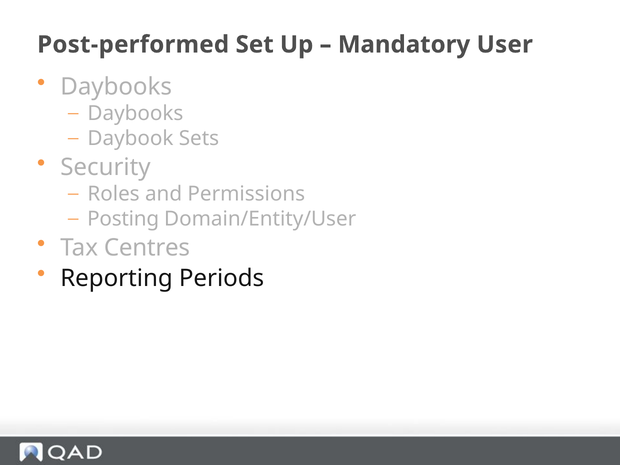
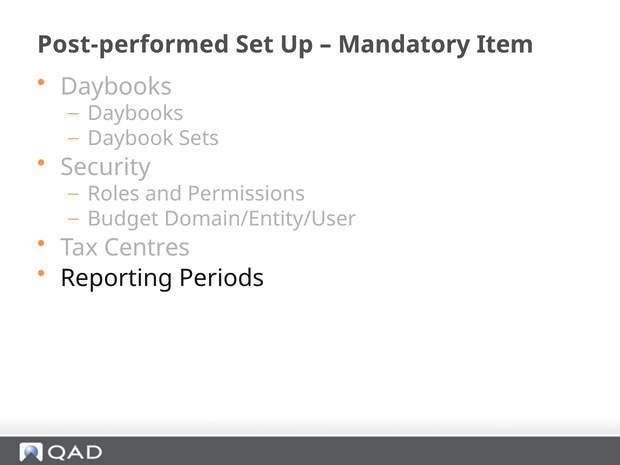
User: User -> Item (505, 45)
Posting: Posting -> Budget (123, 219)
